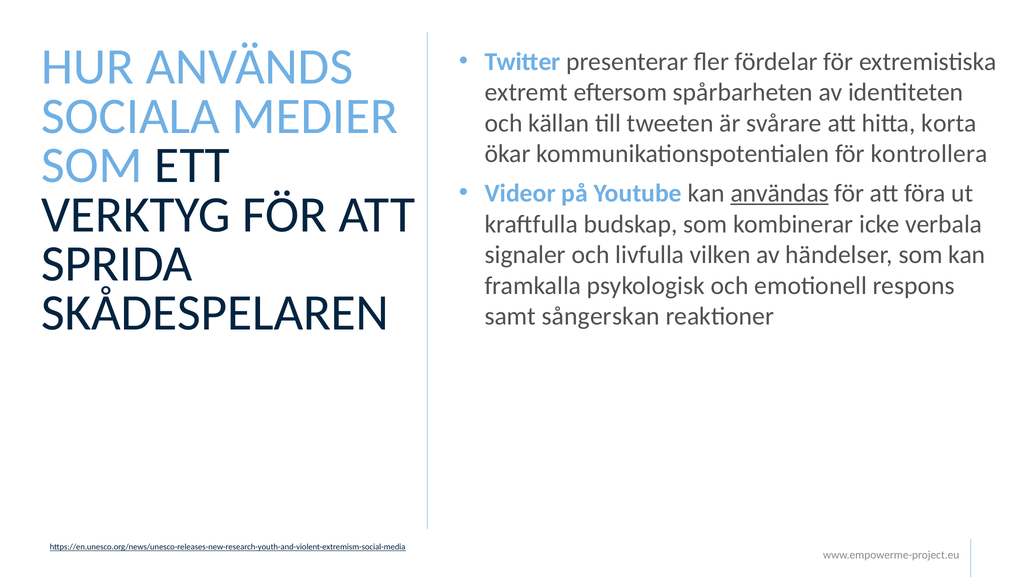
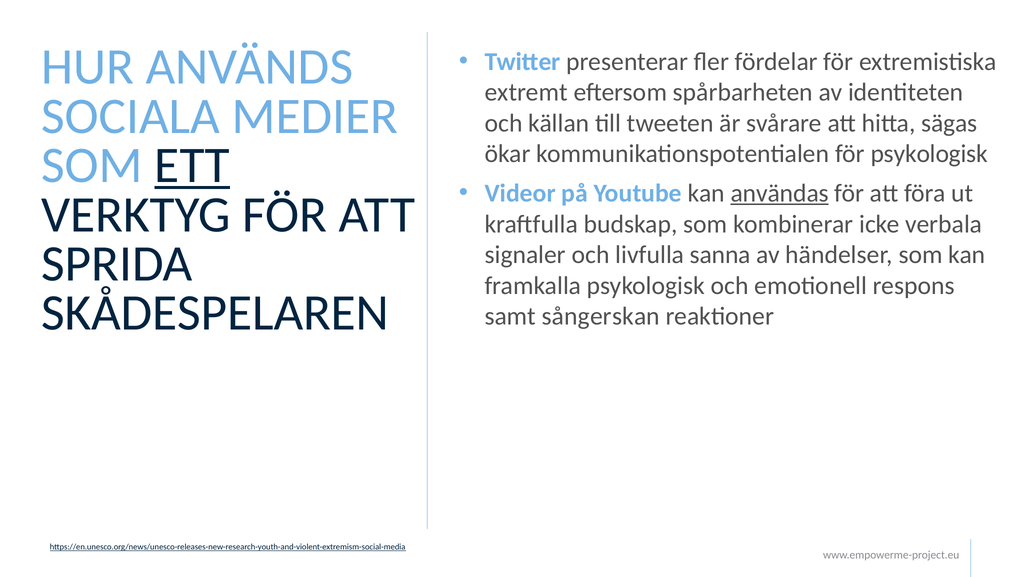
korta: korta -> sägas (949, 123)
för kontrollera: kontrollera -> psykologisk (929, 154)
ETT underline: none -> present (192, 166)
vilken: vilken -> sanna (720, 255)
